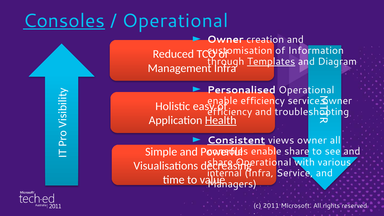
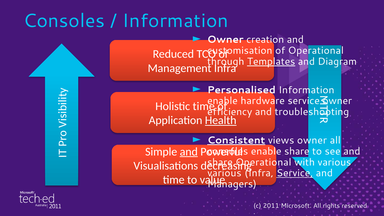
Consoles underline: present -> none (64, 21)
Operational: Operational -> Information (175, 21)
of Information: Information -> Operational (316, 51)
Personalised Operational: Operational -> Information (306, 90)
efficiency: efficiency -> hardware (263, 101)
Holistic easy: easy -> time (204, 106)
and underline: none -> present (189, 152)
internal: internal -> various (224, 173)
Service underline: none -> present (295, 173)
